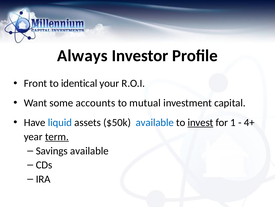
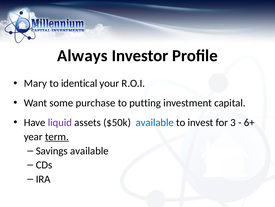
Front: Front -> Mary (35, 83)
accounts: accounts -> purchase (95, 103)
mutual: mutual -> putting (145, 103)
liquid colour: blue -> purple (60, 122)
invest underline: present -> none (200, 122)
1: 1 -> 3 (233, 122)
4+: 4+ -> 6+ (249, 122)
